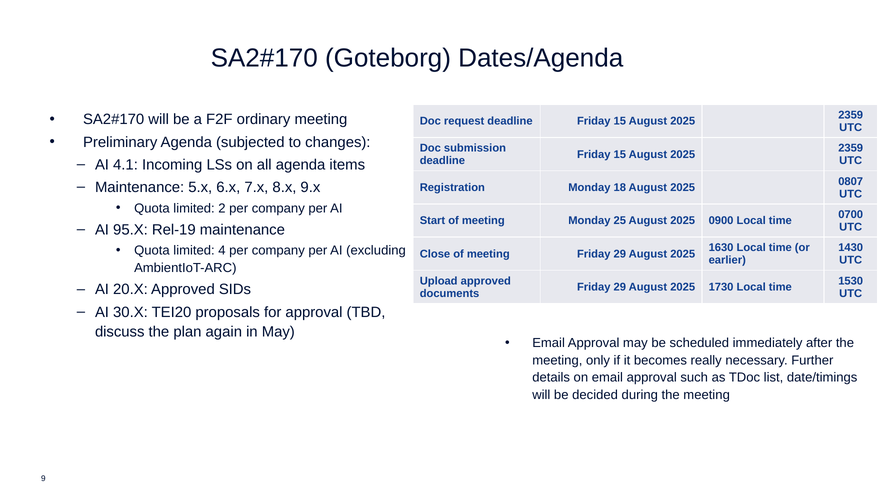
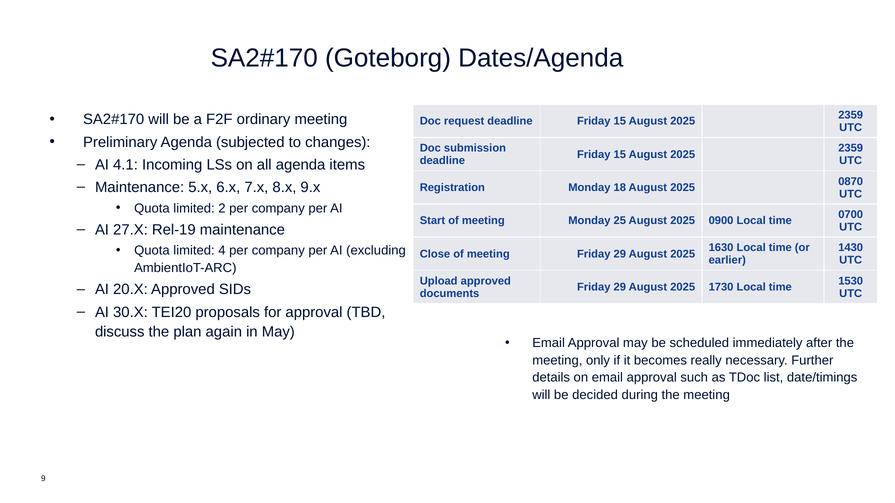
0807: 0807 -> 0870 (851, 181)
95.X: 95.X -> 27.X (130, 230)
